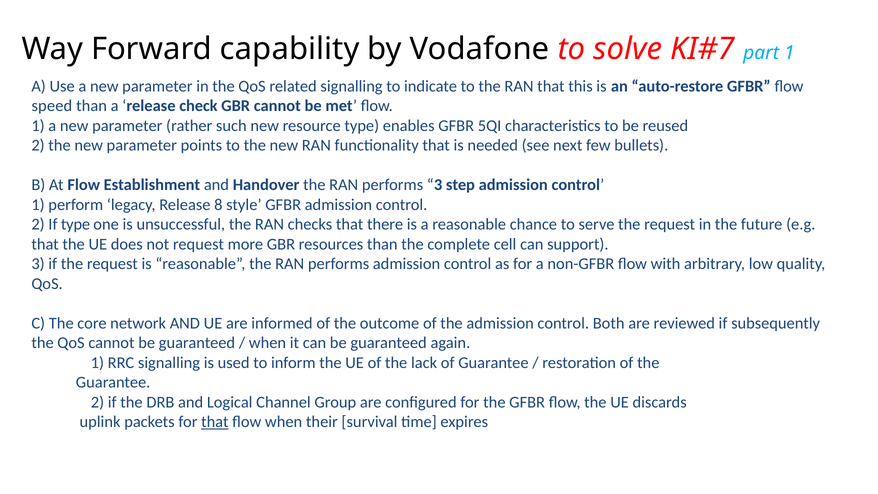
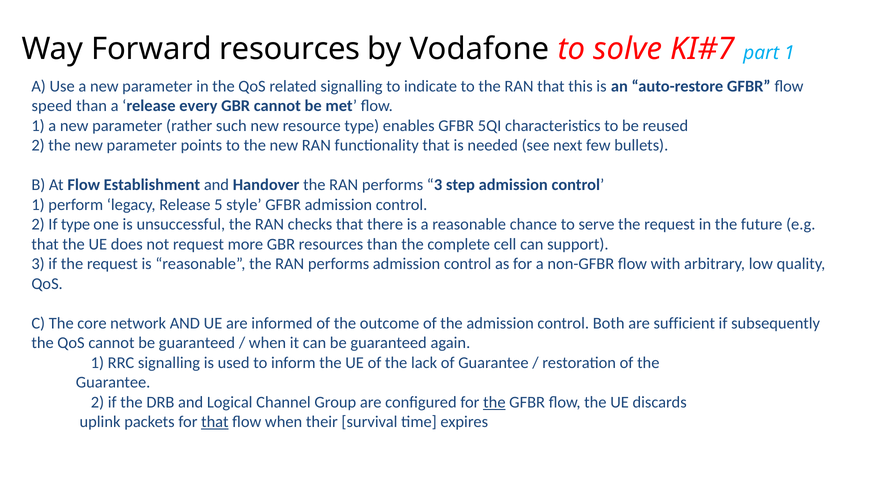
Forward capability: capability -> resources (290, 49)
check: check -> every (198, 106)
8: 8 -> 5 (218, 205)
reviewed: reviewed -> sufficient (684, 323)
the underline: none -> present (494, 402)
